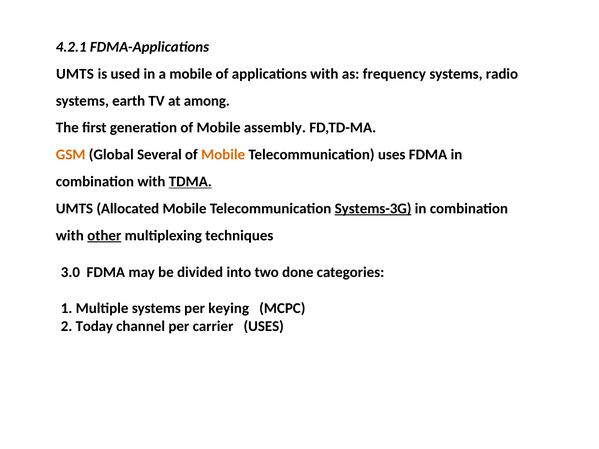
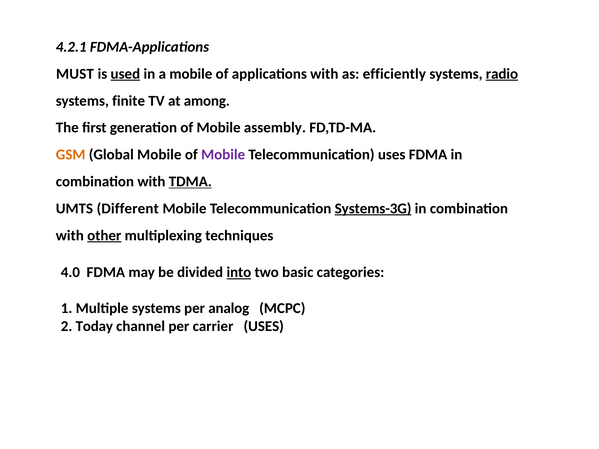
UMTS: UMTS -> MUST (75, 74)
used underline: none -> present (125, 74)
frequency: frequency -> efficiently (394, 74)
radio underline: none -> present (502, 74)
earth: earth -> finite (129, 101)
Global Several: Several -> Mobile (159, 155)
Mobile colour: orange -> purple (223, 155)
Allocated: Allocated -> Different (128, 209)
3.0: 3.0 -> 4.0 (70, 273)
into underline: none -> present (239, 273)
done: done -> basic (298, 273)
keying: keying -> analog (229, 308)
